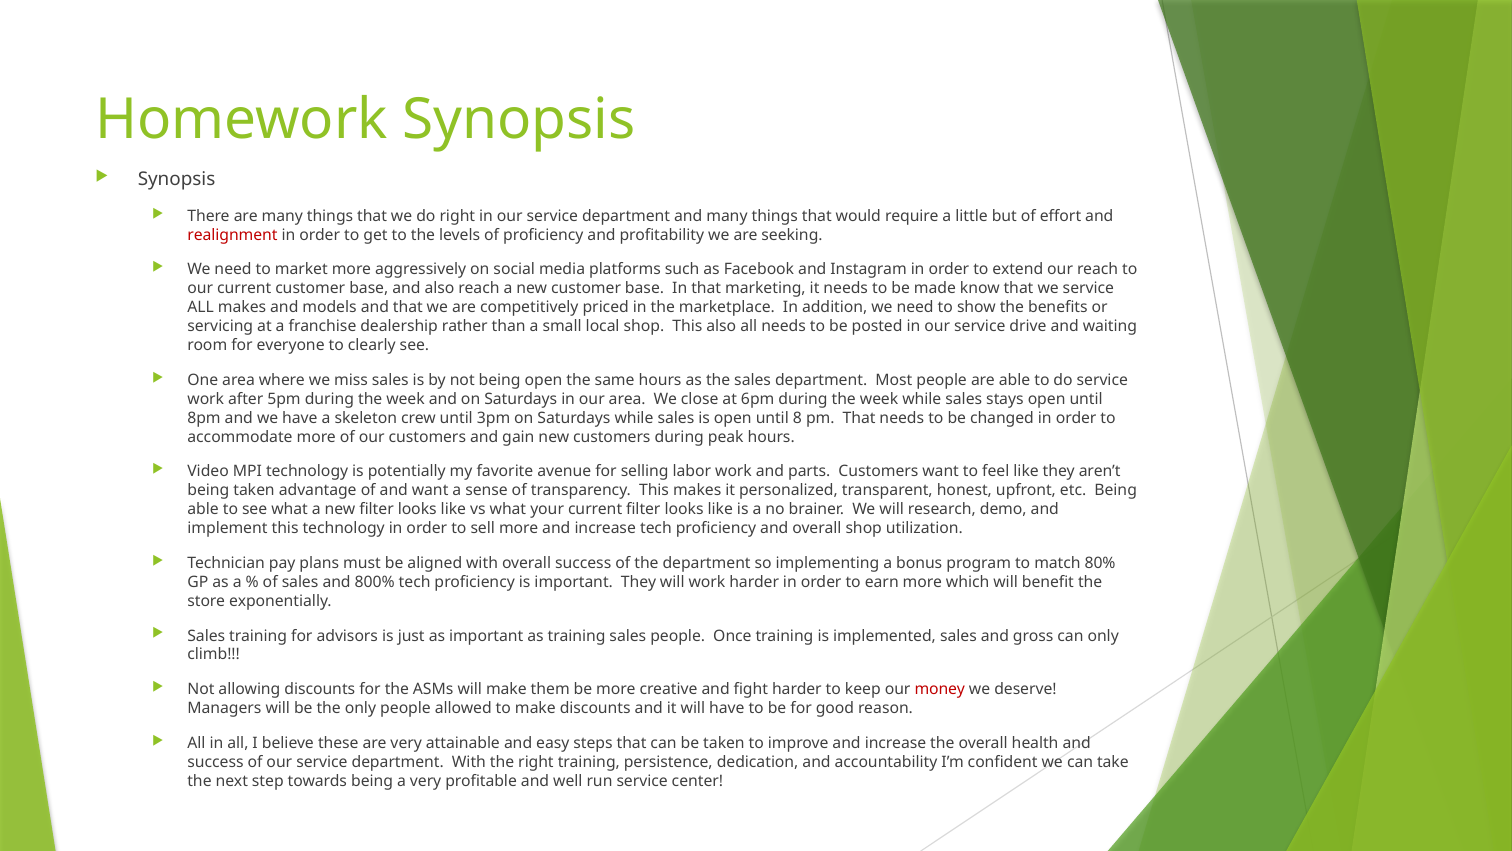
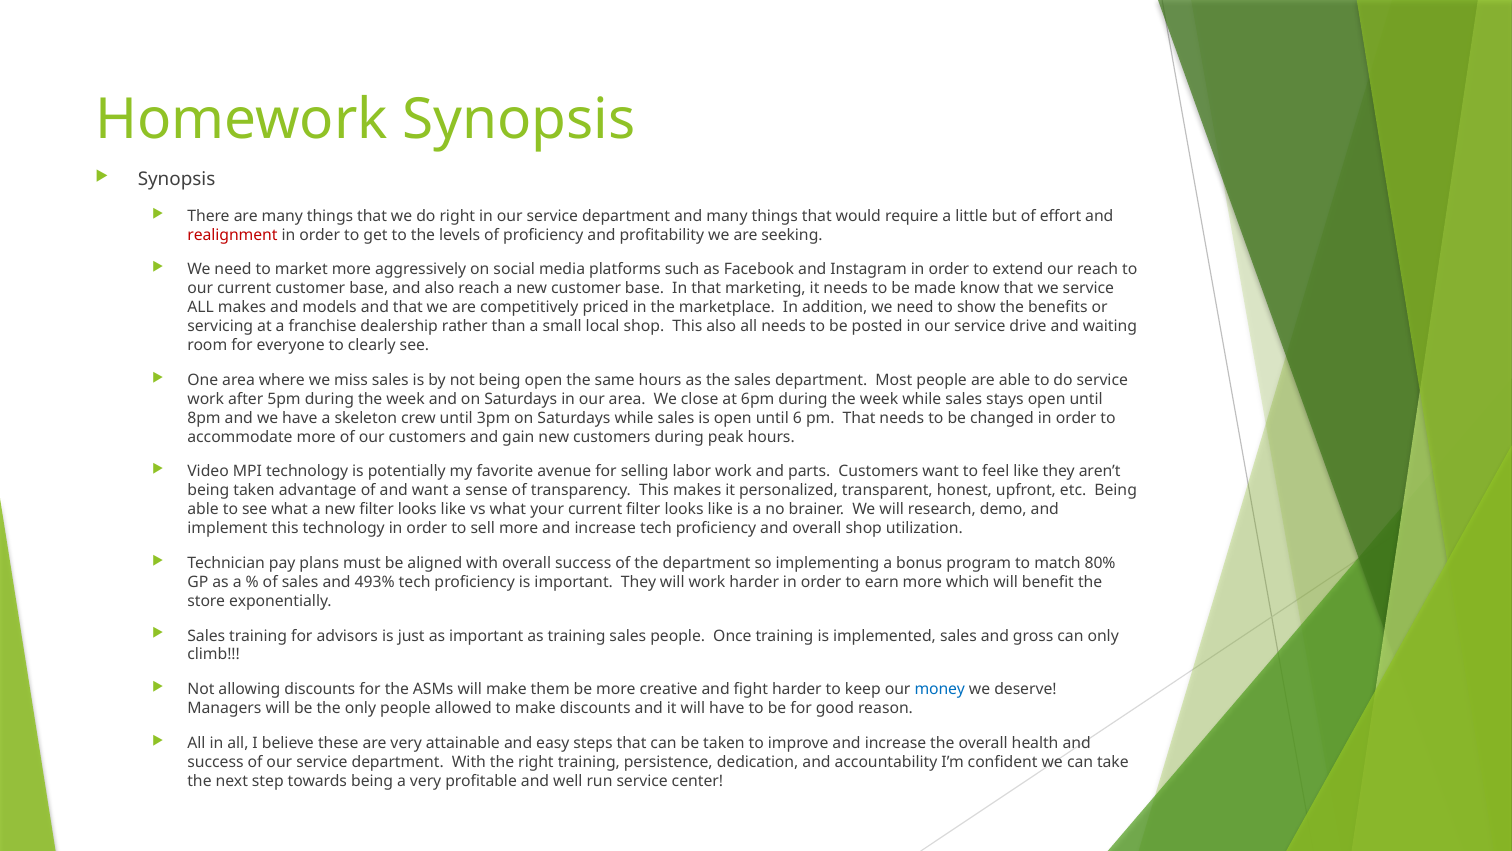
8: 8 -> 6 (797, 418)
800%: 800% -> 493% (375, 582)
money colour: red -> blue (940, 689)
